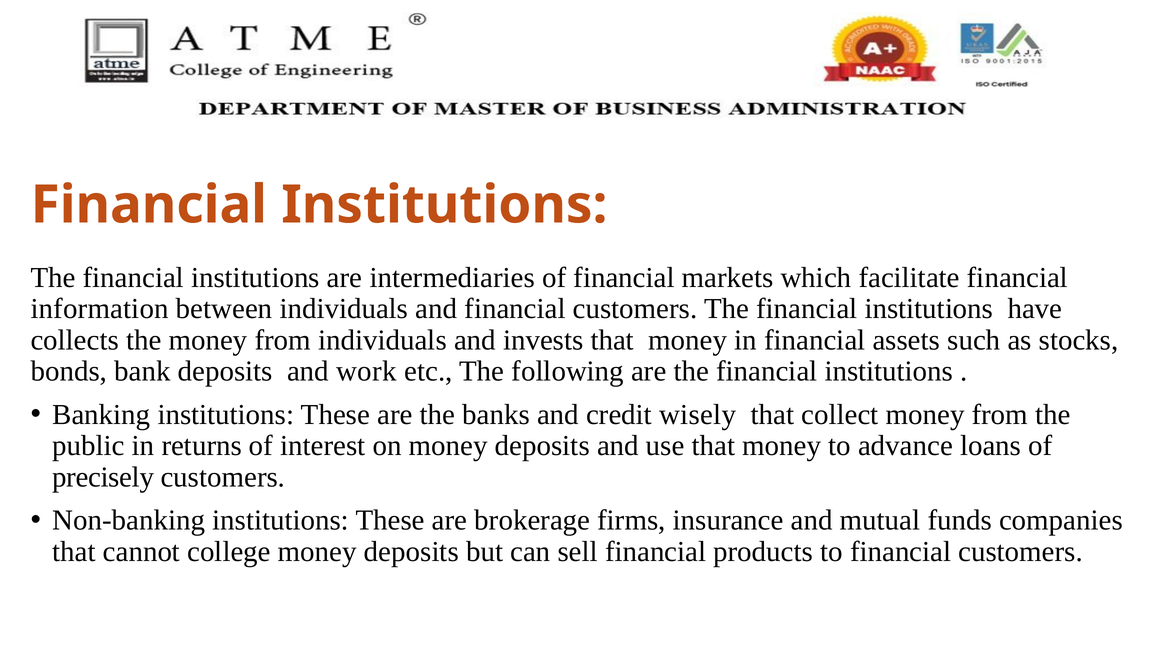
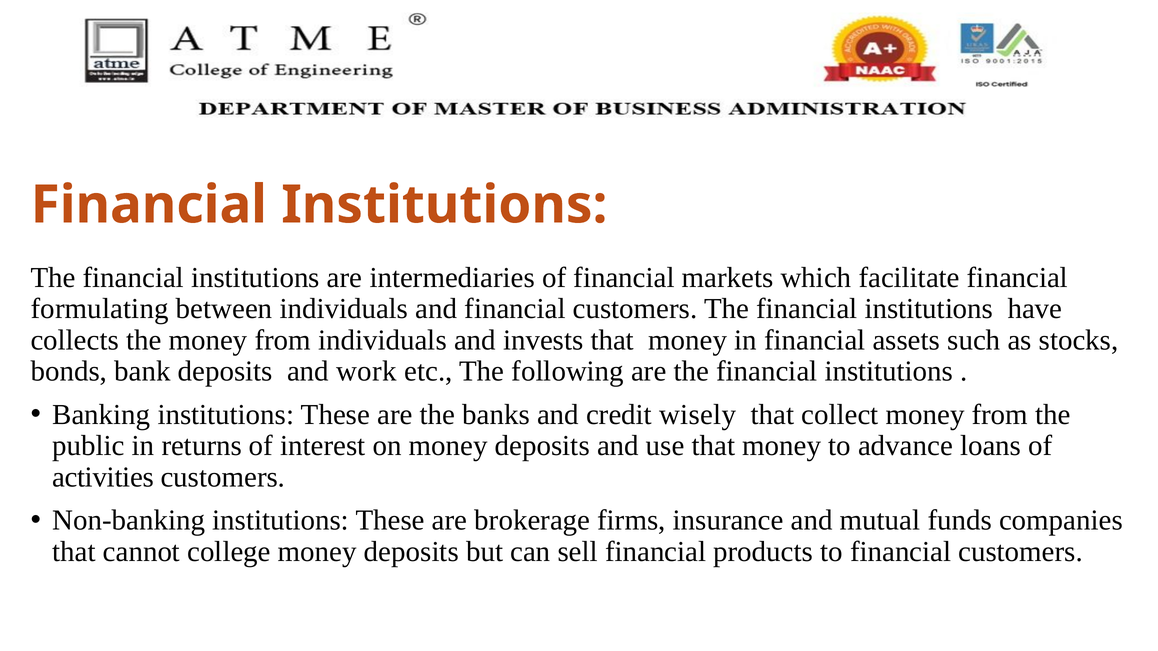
information: information -> formulating (100, 309)
precisely: precisely -> activities (103, 477)
